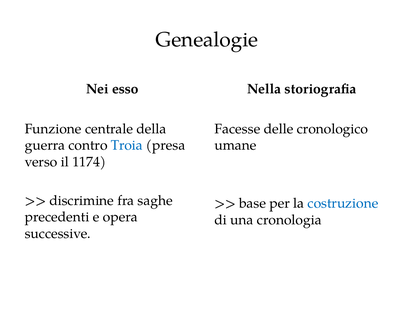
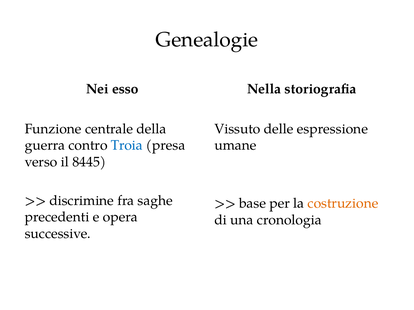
Facesse: Facesse -> Vissuto (237, 129)
cronologico: cronologico -> espressione (332, 129)
1174: 1174 -> 8445 (89, 162)
costruzione colour: blue -> orange (343, 204)
